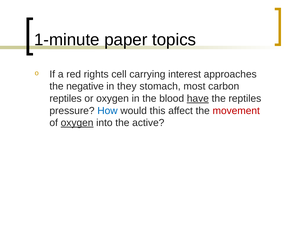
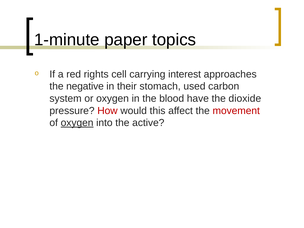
they: they -> their (127, 86)
most: most -> used (194, 86)
reptiles: reptiles -> system (66, 98)
have underline: present -> none (198, 98)
the reptiles: reptiles -> dioxide (245, 98)
How colour: blue -> red (107, 111)
